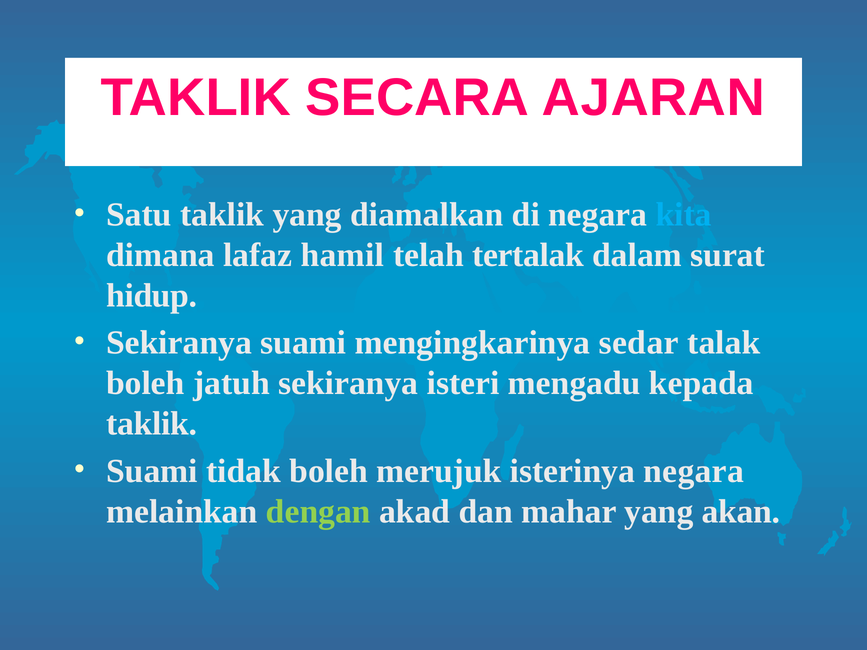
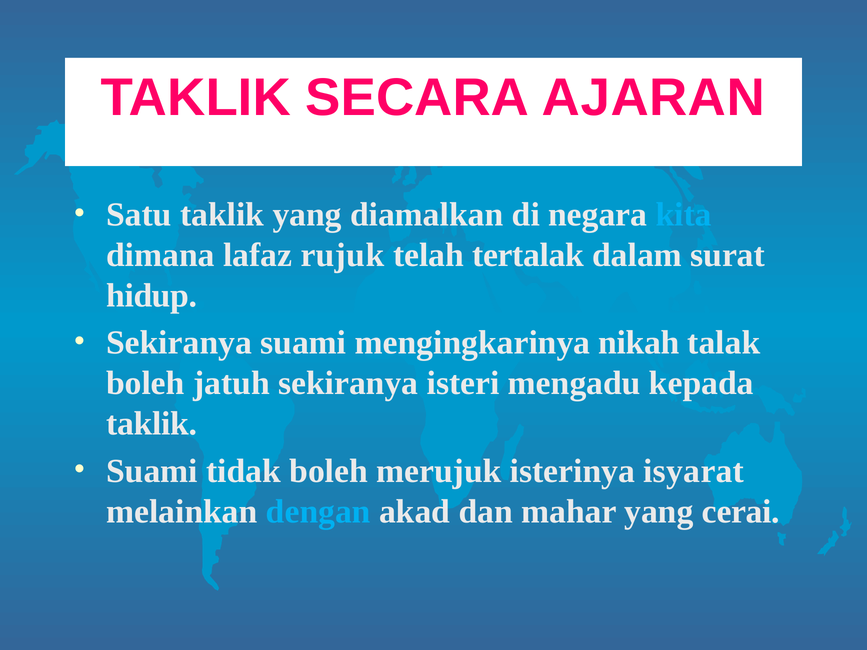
hamil: hamil -> rujuk (342, 255)
sedar: sedar -> nikah (639, 343)
isterinya negara: negara -> isyarat (694, 471)
dengan colour: light green -> light blue (318, 512)
akan: akan -> cerai (741, 512)
